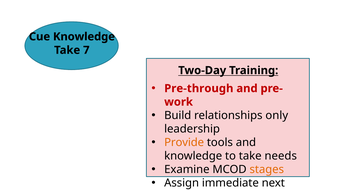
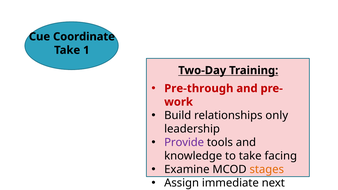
Cue Knowledge: Knowledge -> Coordinate (84, 37)
7: 7 -> 1 (86, 50)
Provide colour: orange -> purple (184, 143)
needs: needs -> facing (281, 156)
